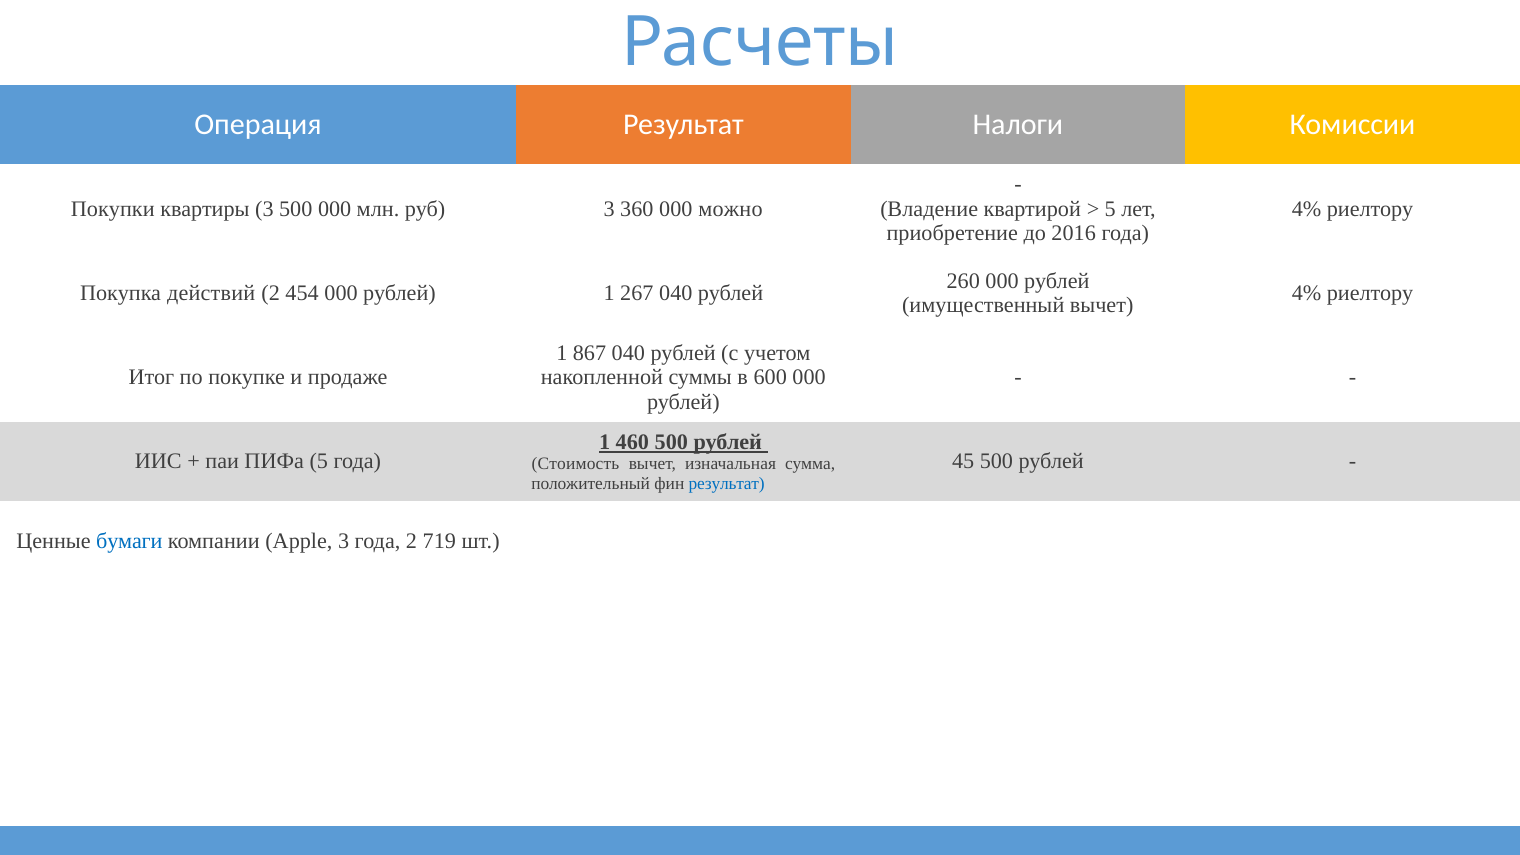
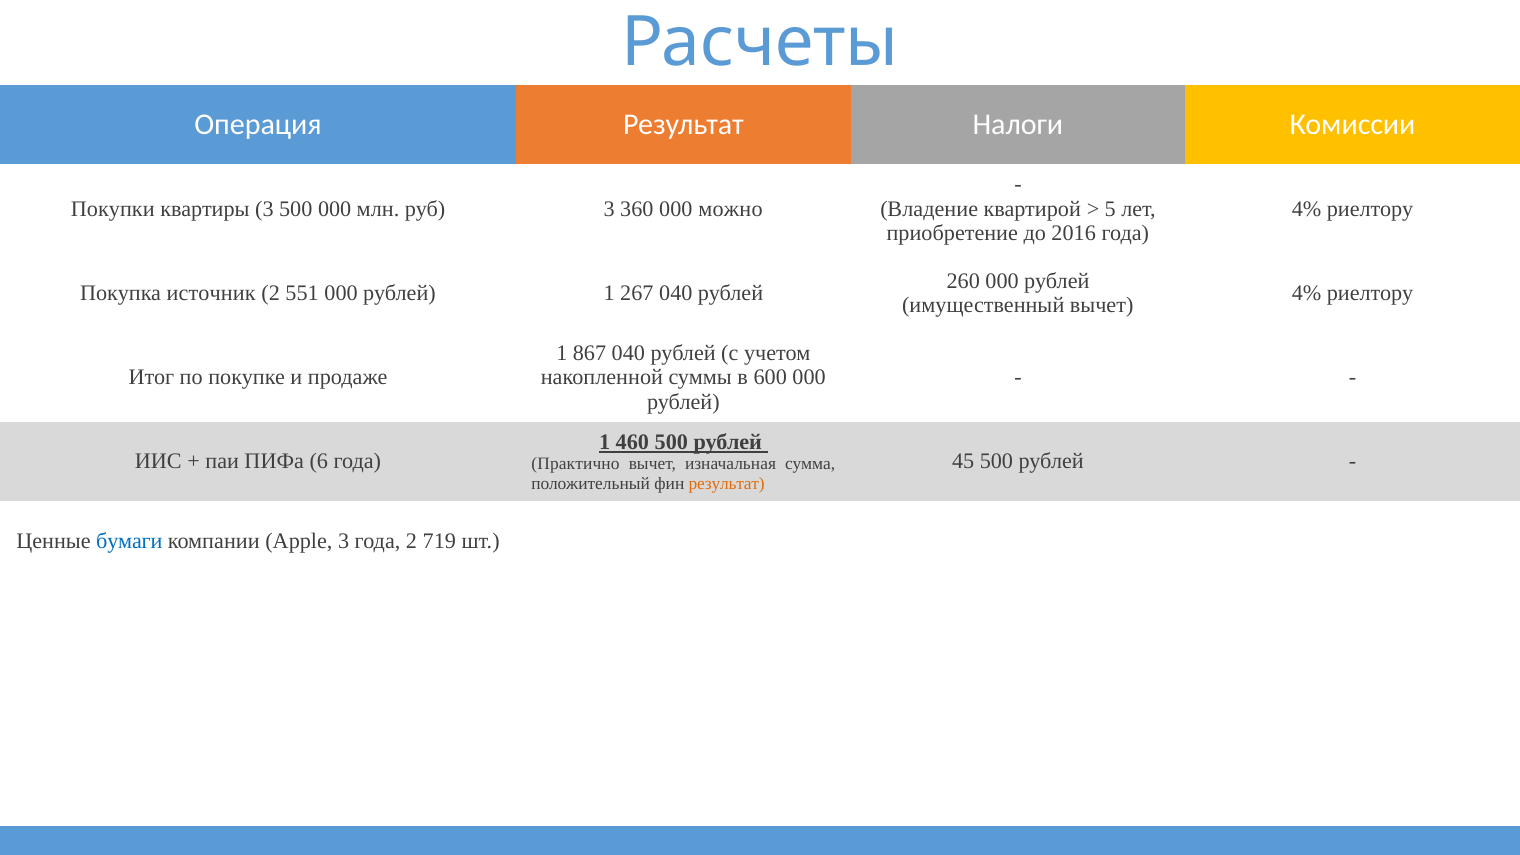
действий: действий -> источник (211, 293)
454: 454 -> 551 (302, 293)
ПИФа 5: 5 -> 6 (319, 462)
Стоимость: Стоимость -> Практично (575, 464)
результат colour: blue -> orange (727, 483)
